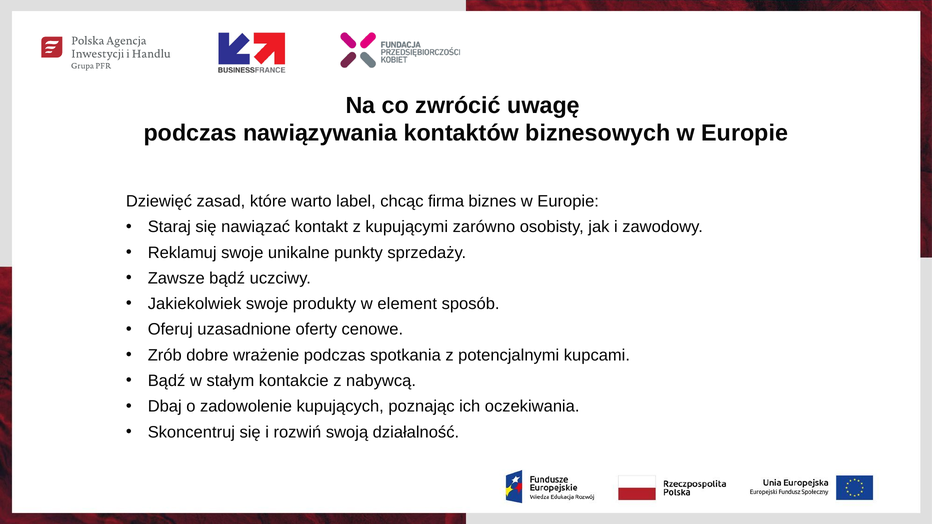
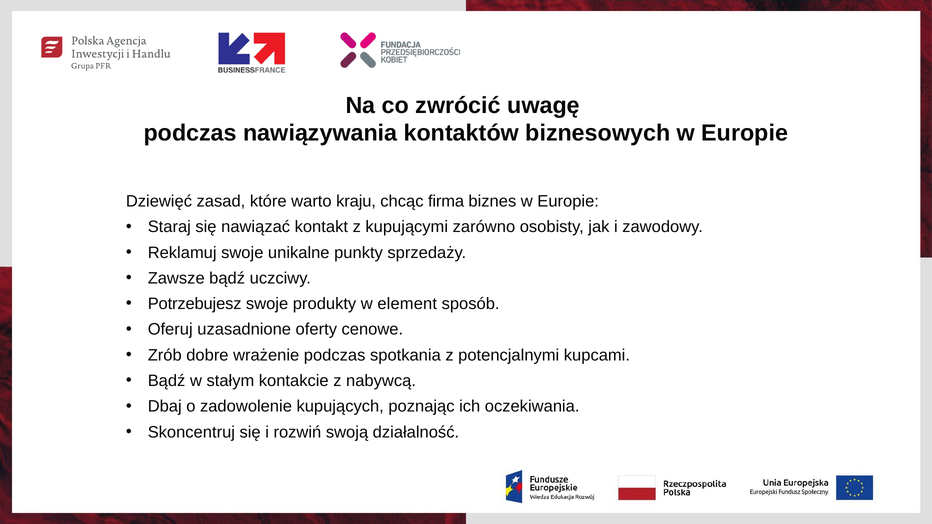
label: label -> kraju (356, 201)
Jakiekolwiek: Jakiekolwiek -> Potrzebujesz (195, 304)
